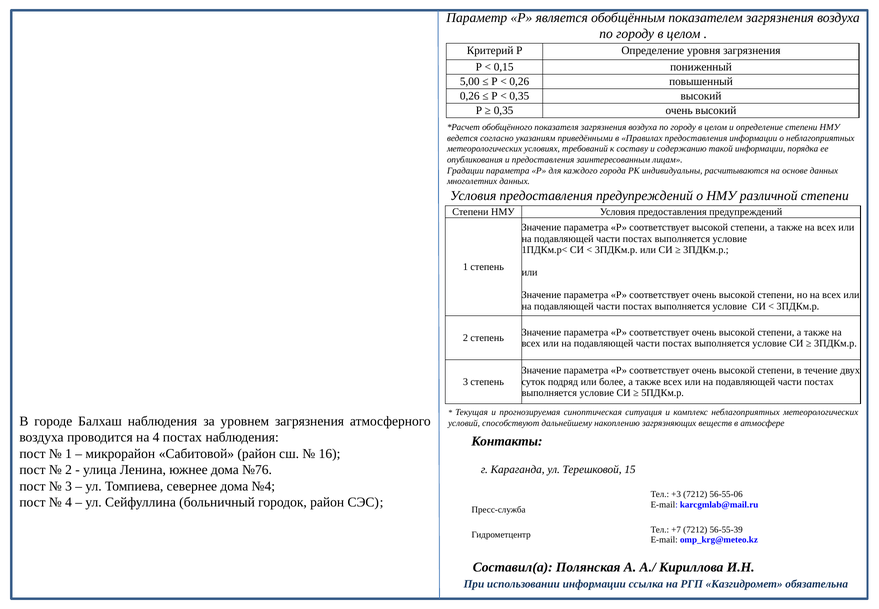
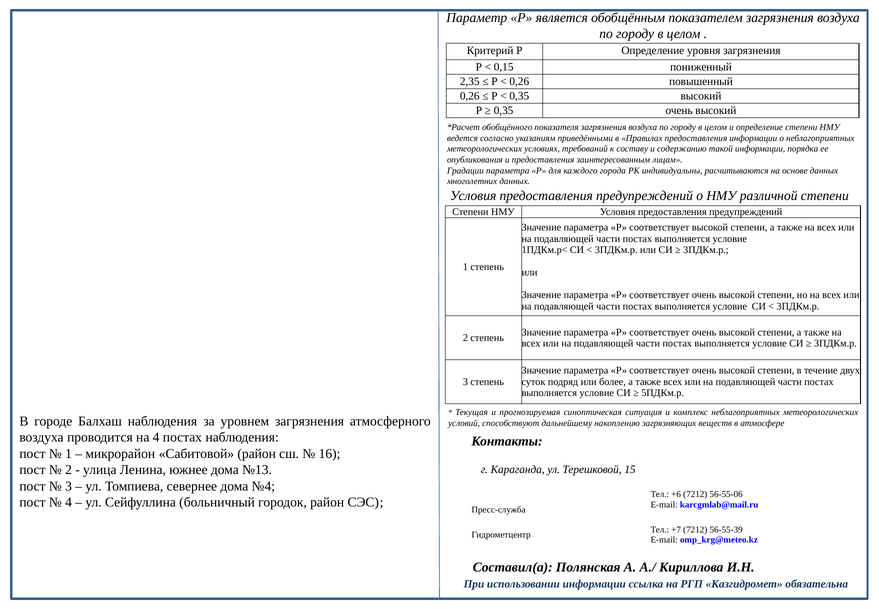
5,00: 5,00 -> 2,35 (470, 81)
№76: №76 -> №13 (257, 469)
+3: +3 -> +6 (676, 494)
